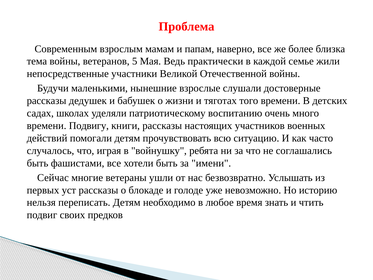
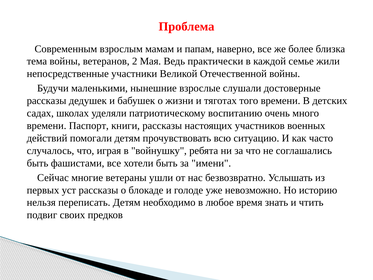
5: 5 -> 2 (135, 61)
Подвигу: Подвигу -> Паспорт (89, 126)
